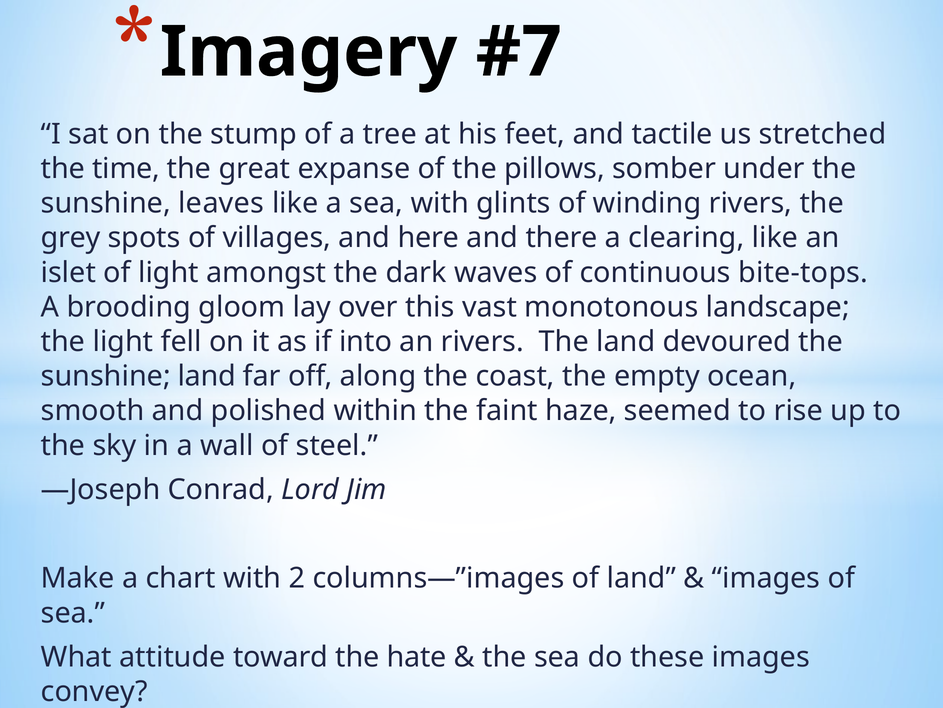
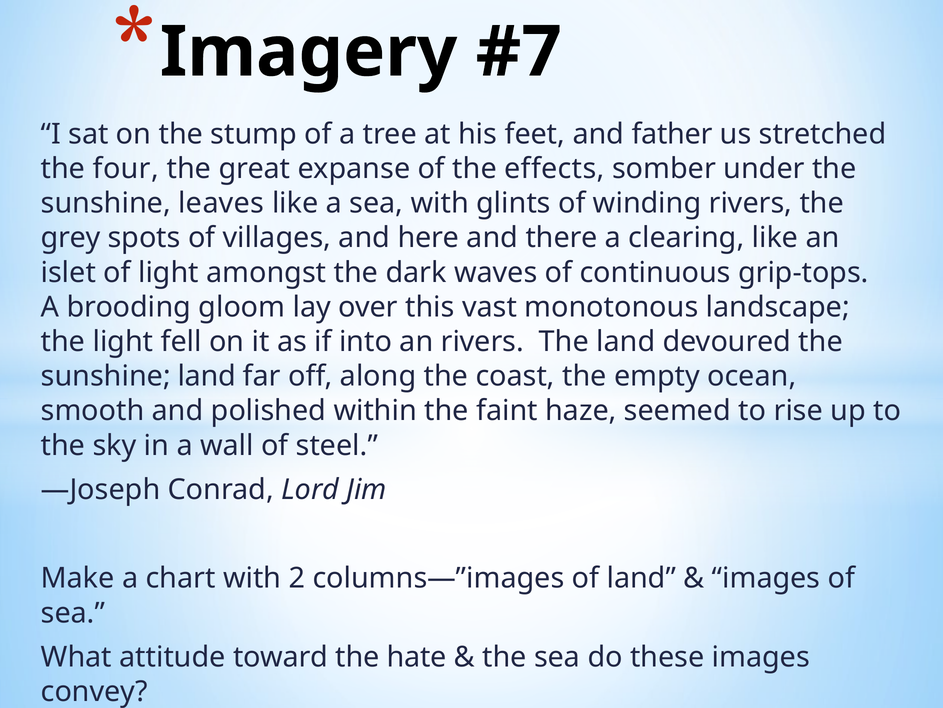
tactile: tactile -> father (672, 134)
time: time -> four (126, 169)
pillows: pillows -> effects (554, 169)
bite-tops: bite-tops -> grip-tops (803, 272)
